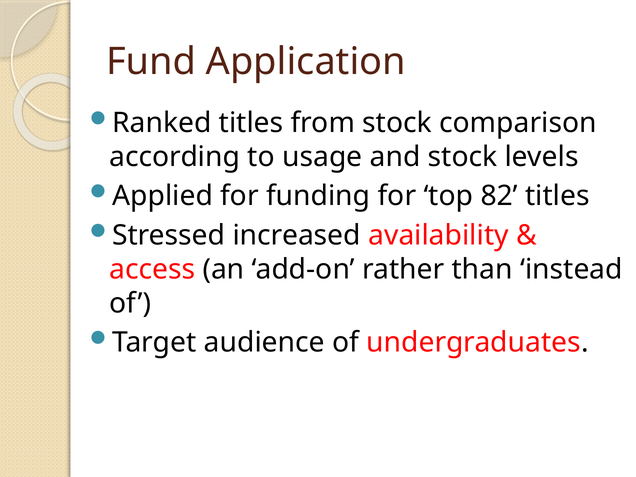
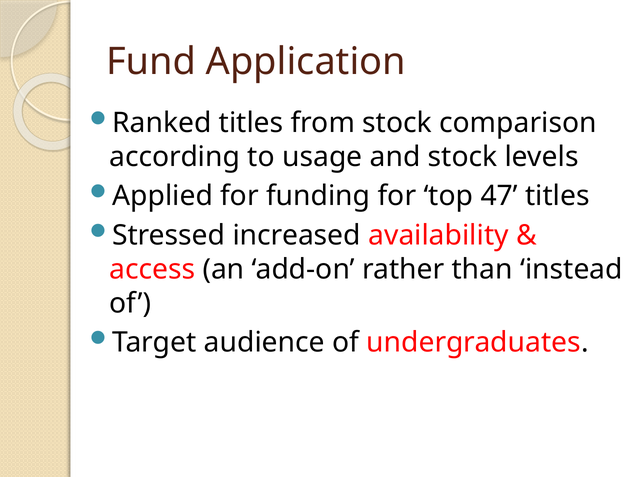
82: 82 -> 47 (499, 196)
